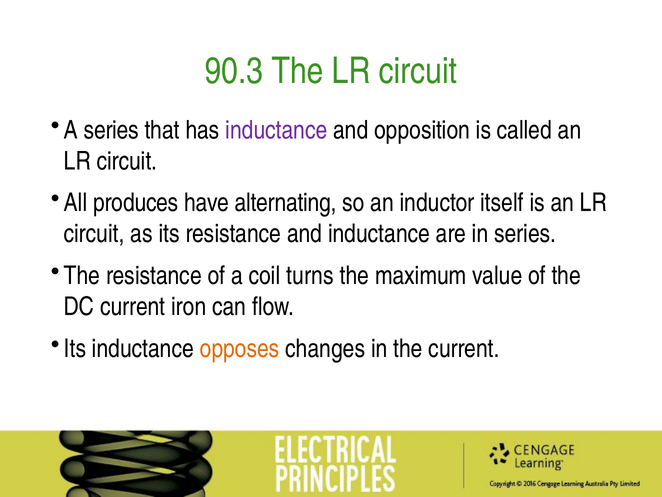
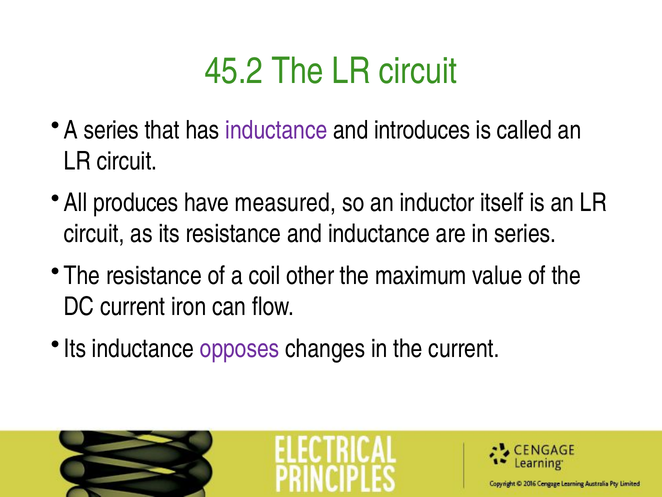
90.3: 90.3 -> 45.2 (234, 71)
opposition: opposition -> introduces (422, 130)
alternating: alternating -> measured (286, 203)
turns: turns -> other (310, 276)
opposes colour: orange -> purple (240, 348)
